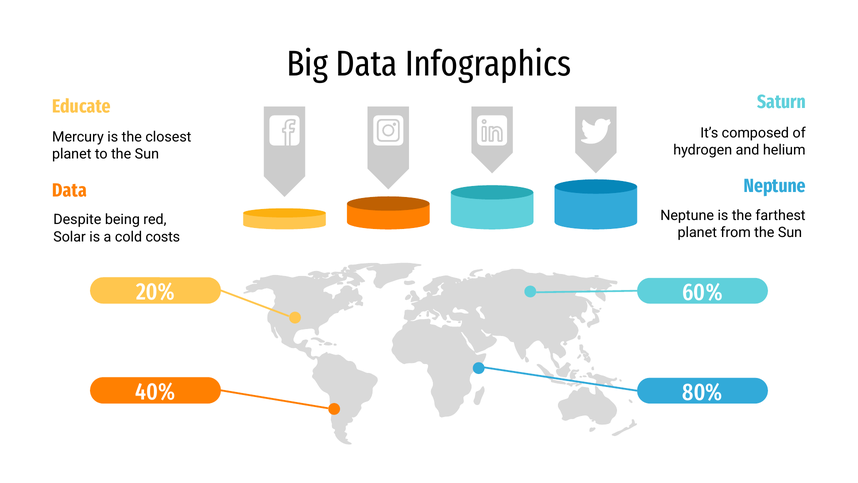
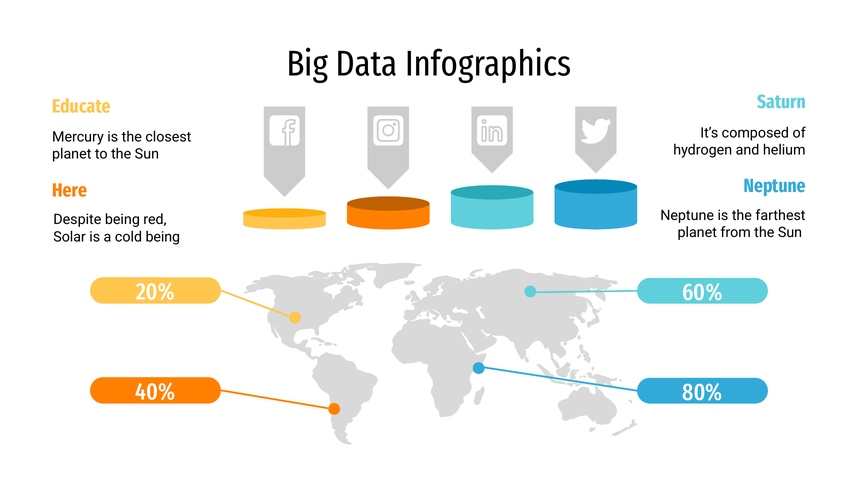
Data: Data -> Here (70, 190)
cold costs: costs -> being (163, 237)
